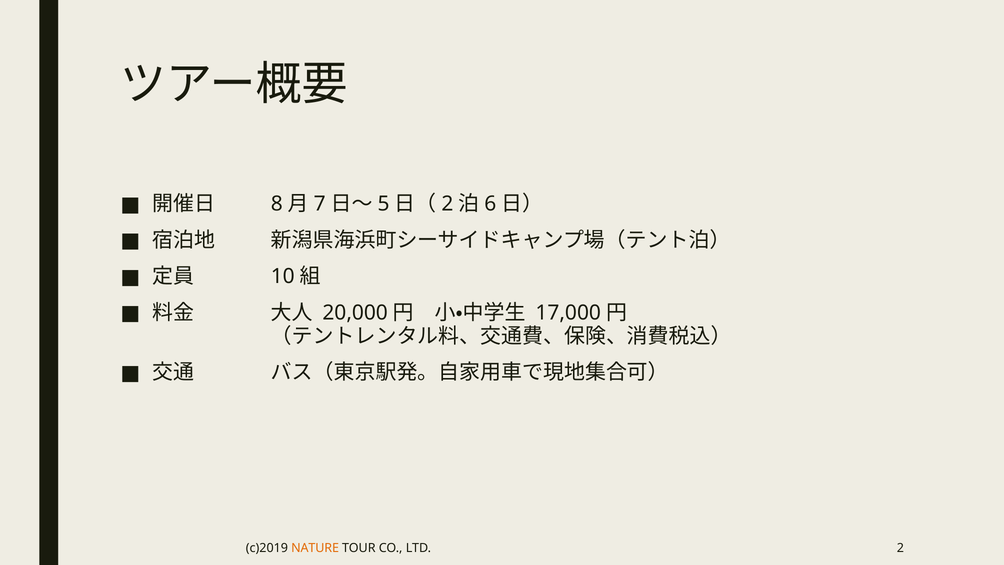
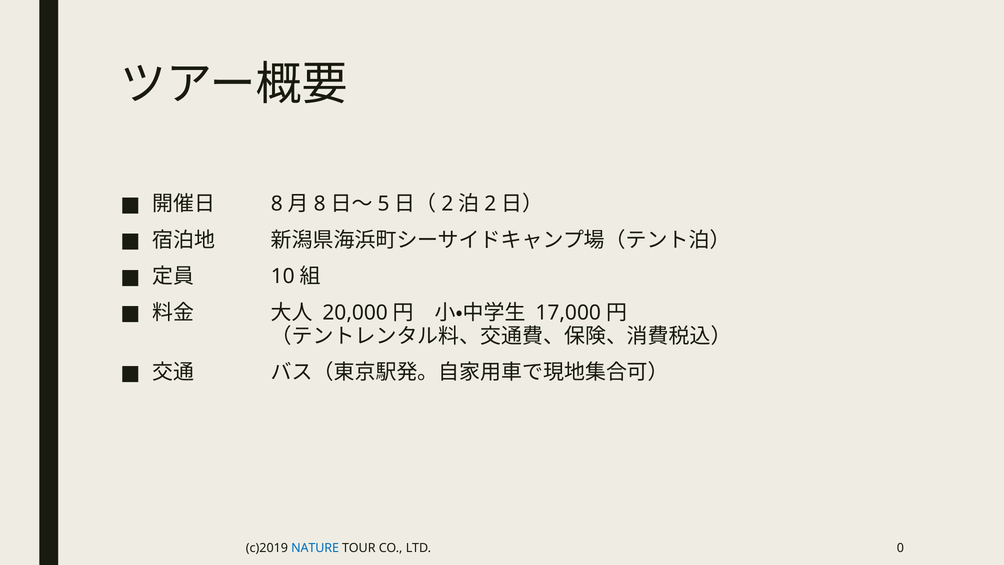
7: 7 -> 8 (320, 204)
6: 6 -> 2 (490, 204)
NATURE colour: orange -> blue (315, 548)
LTD 2: 2 -> 0 (900, 548)
